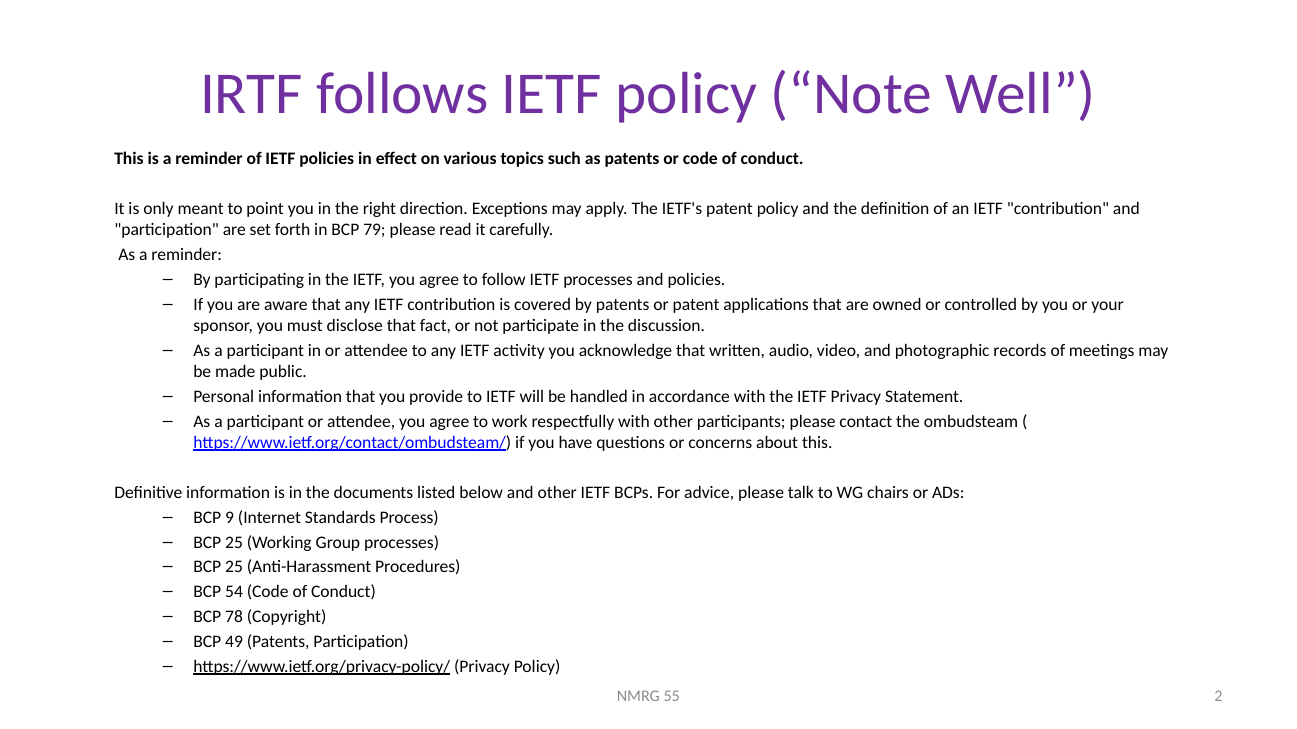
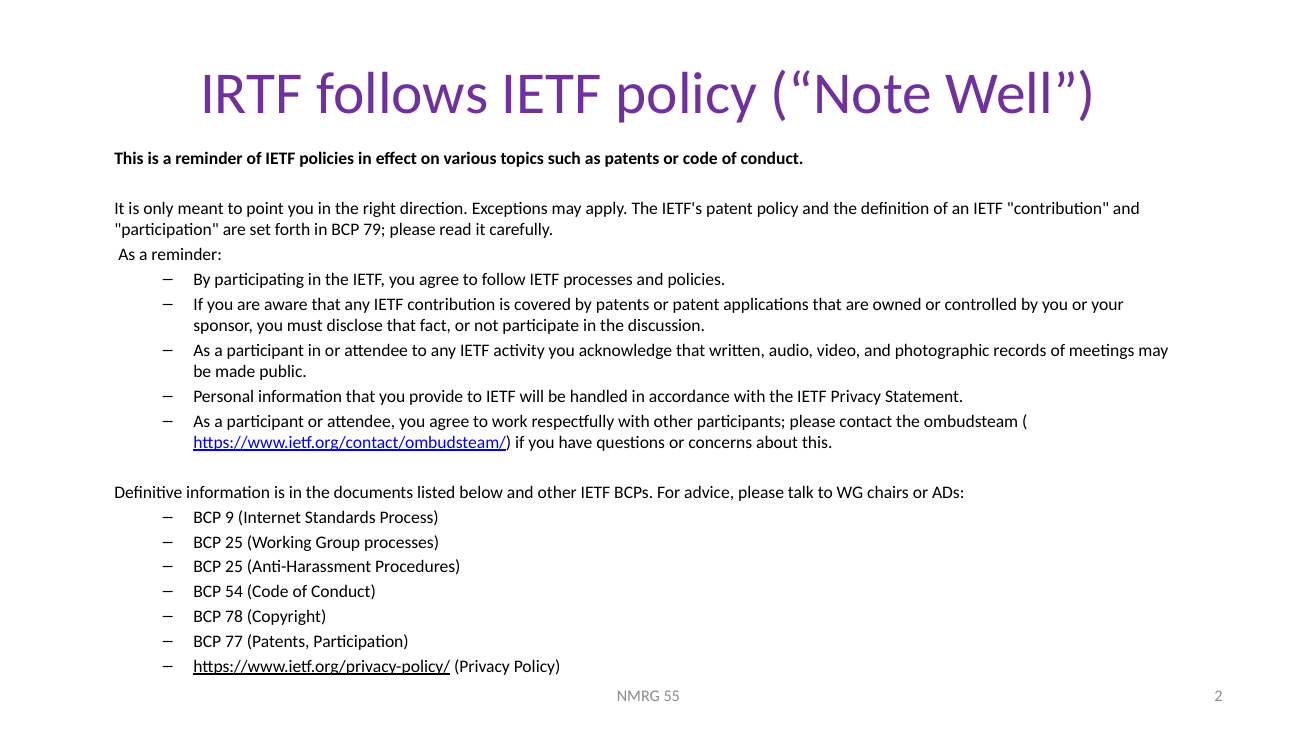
49: 49 -> 77 (234, 642)
